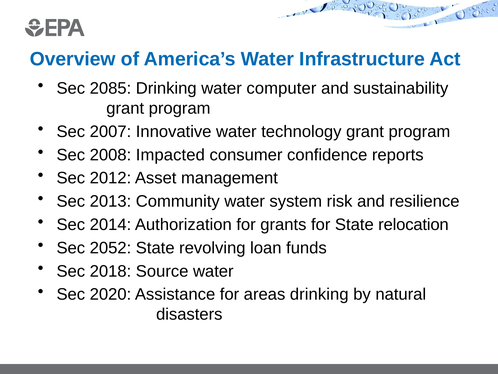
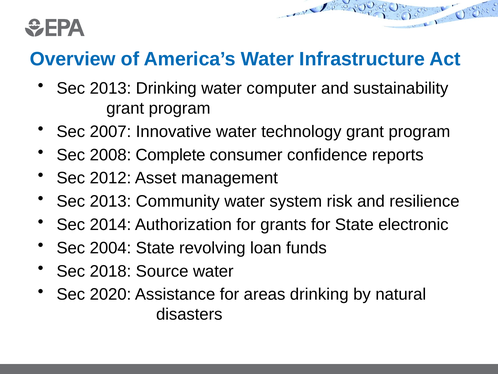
2085: 2085 -> 2013 (110, 88)
Impacted: Impacted -> Complete (170, 155)
relocation: relocation -> electronic (413, 224)
2052: 2052 -> 2004 (110, 248)
